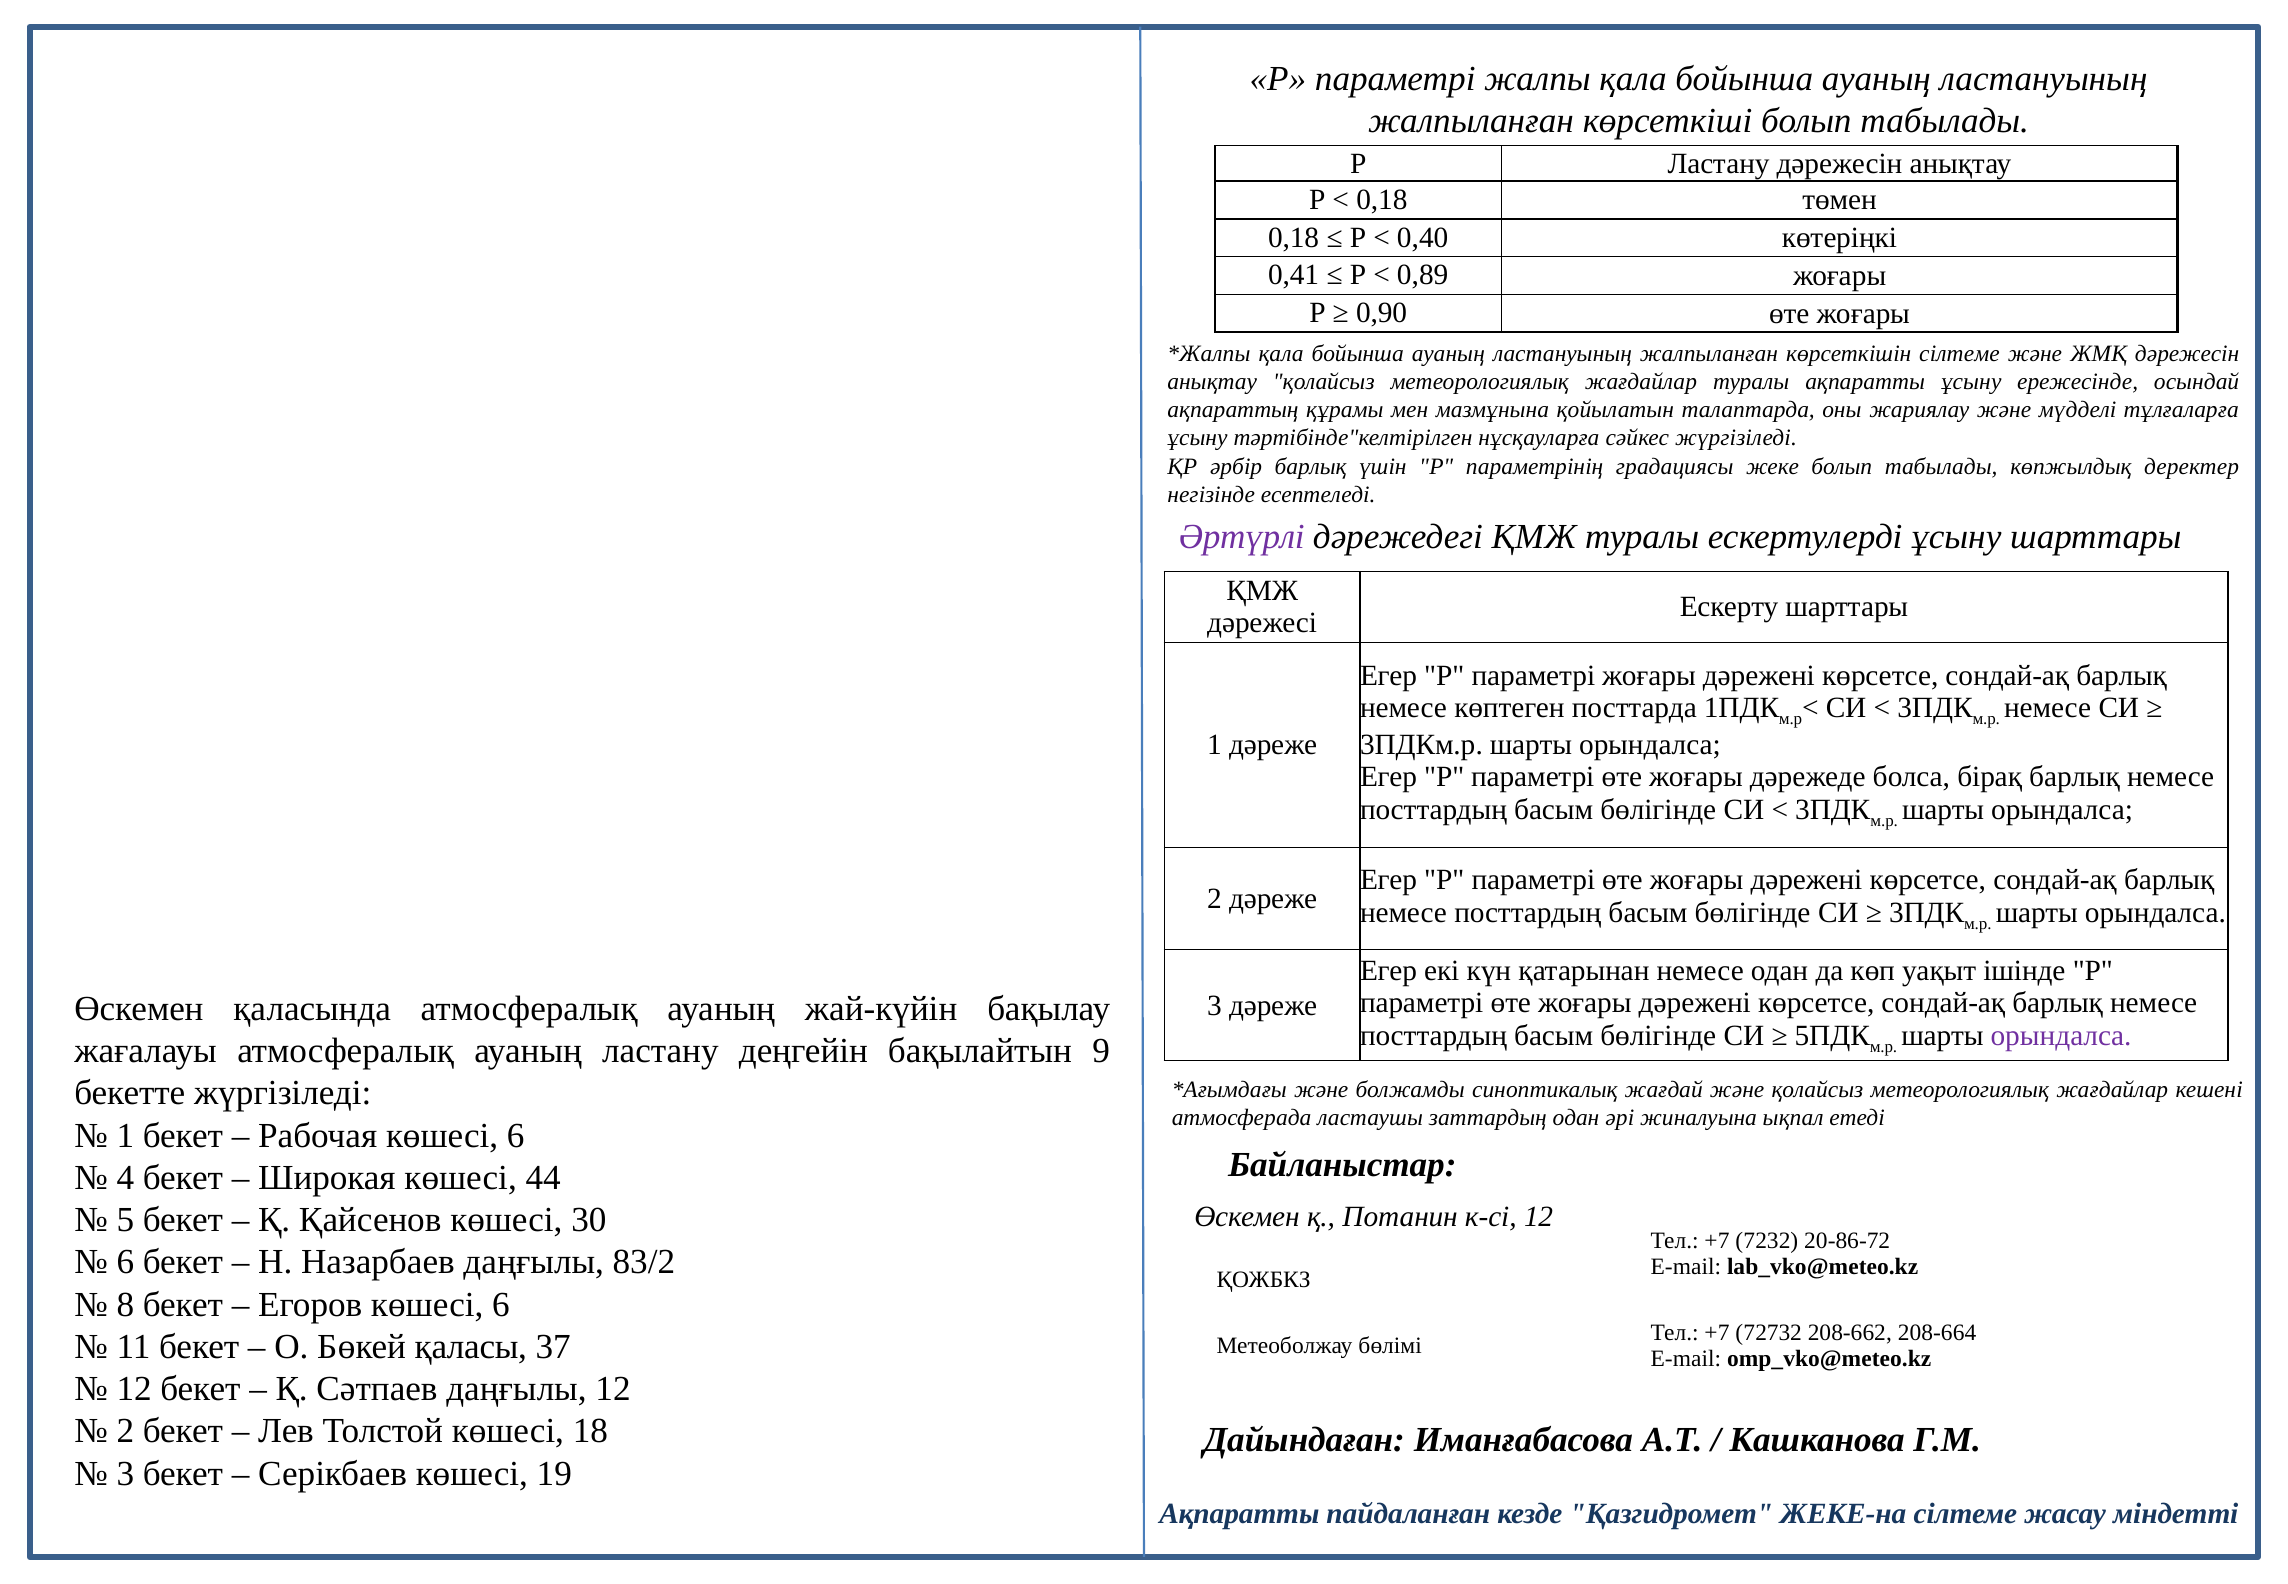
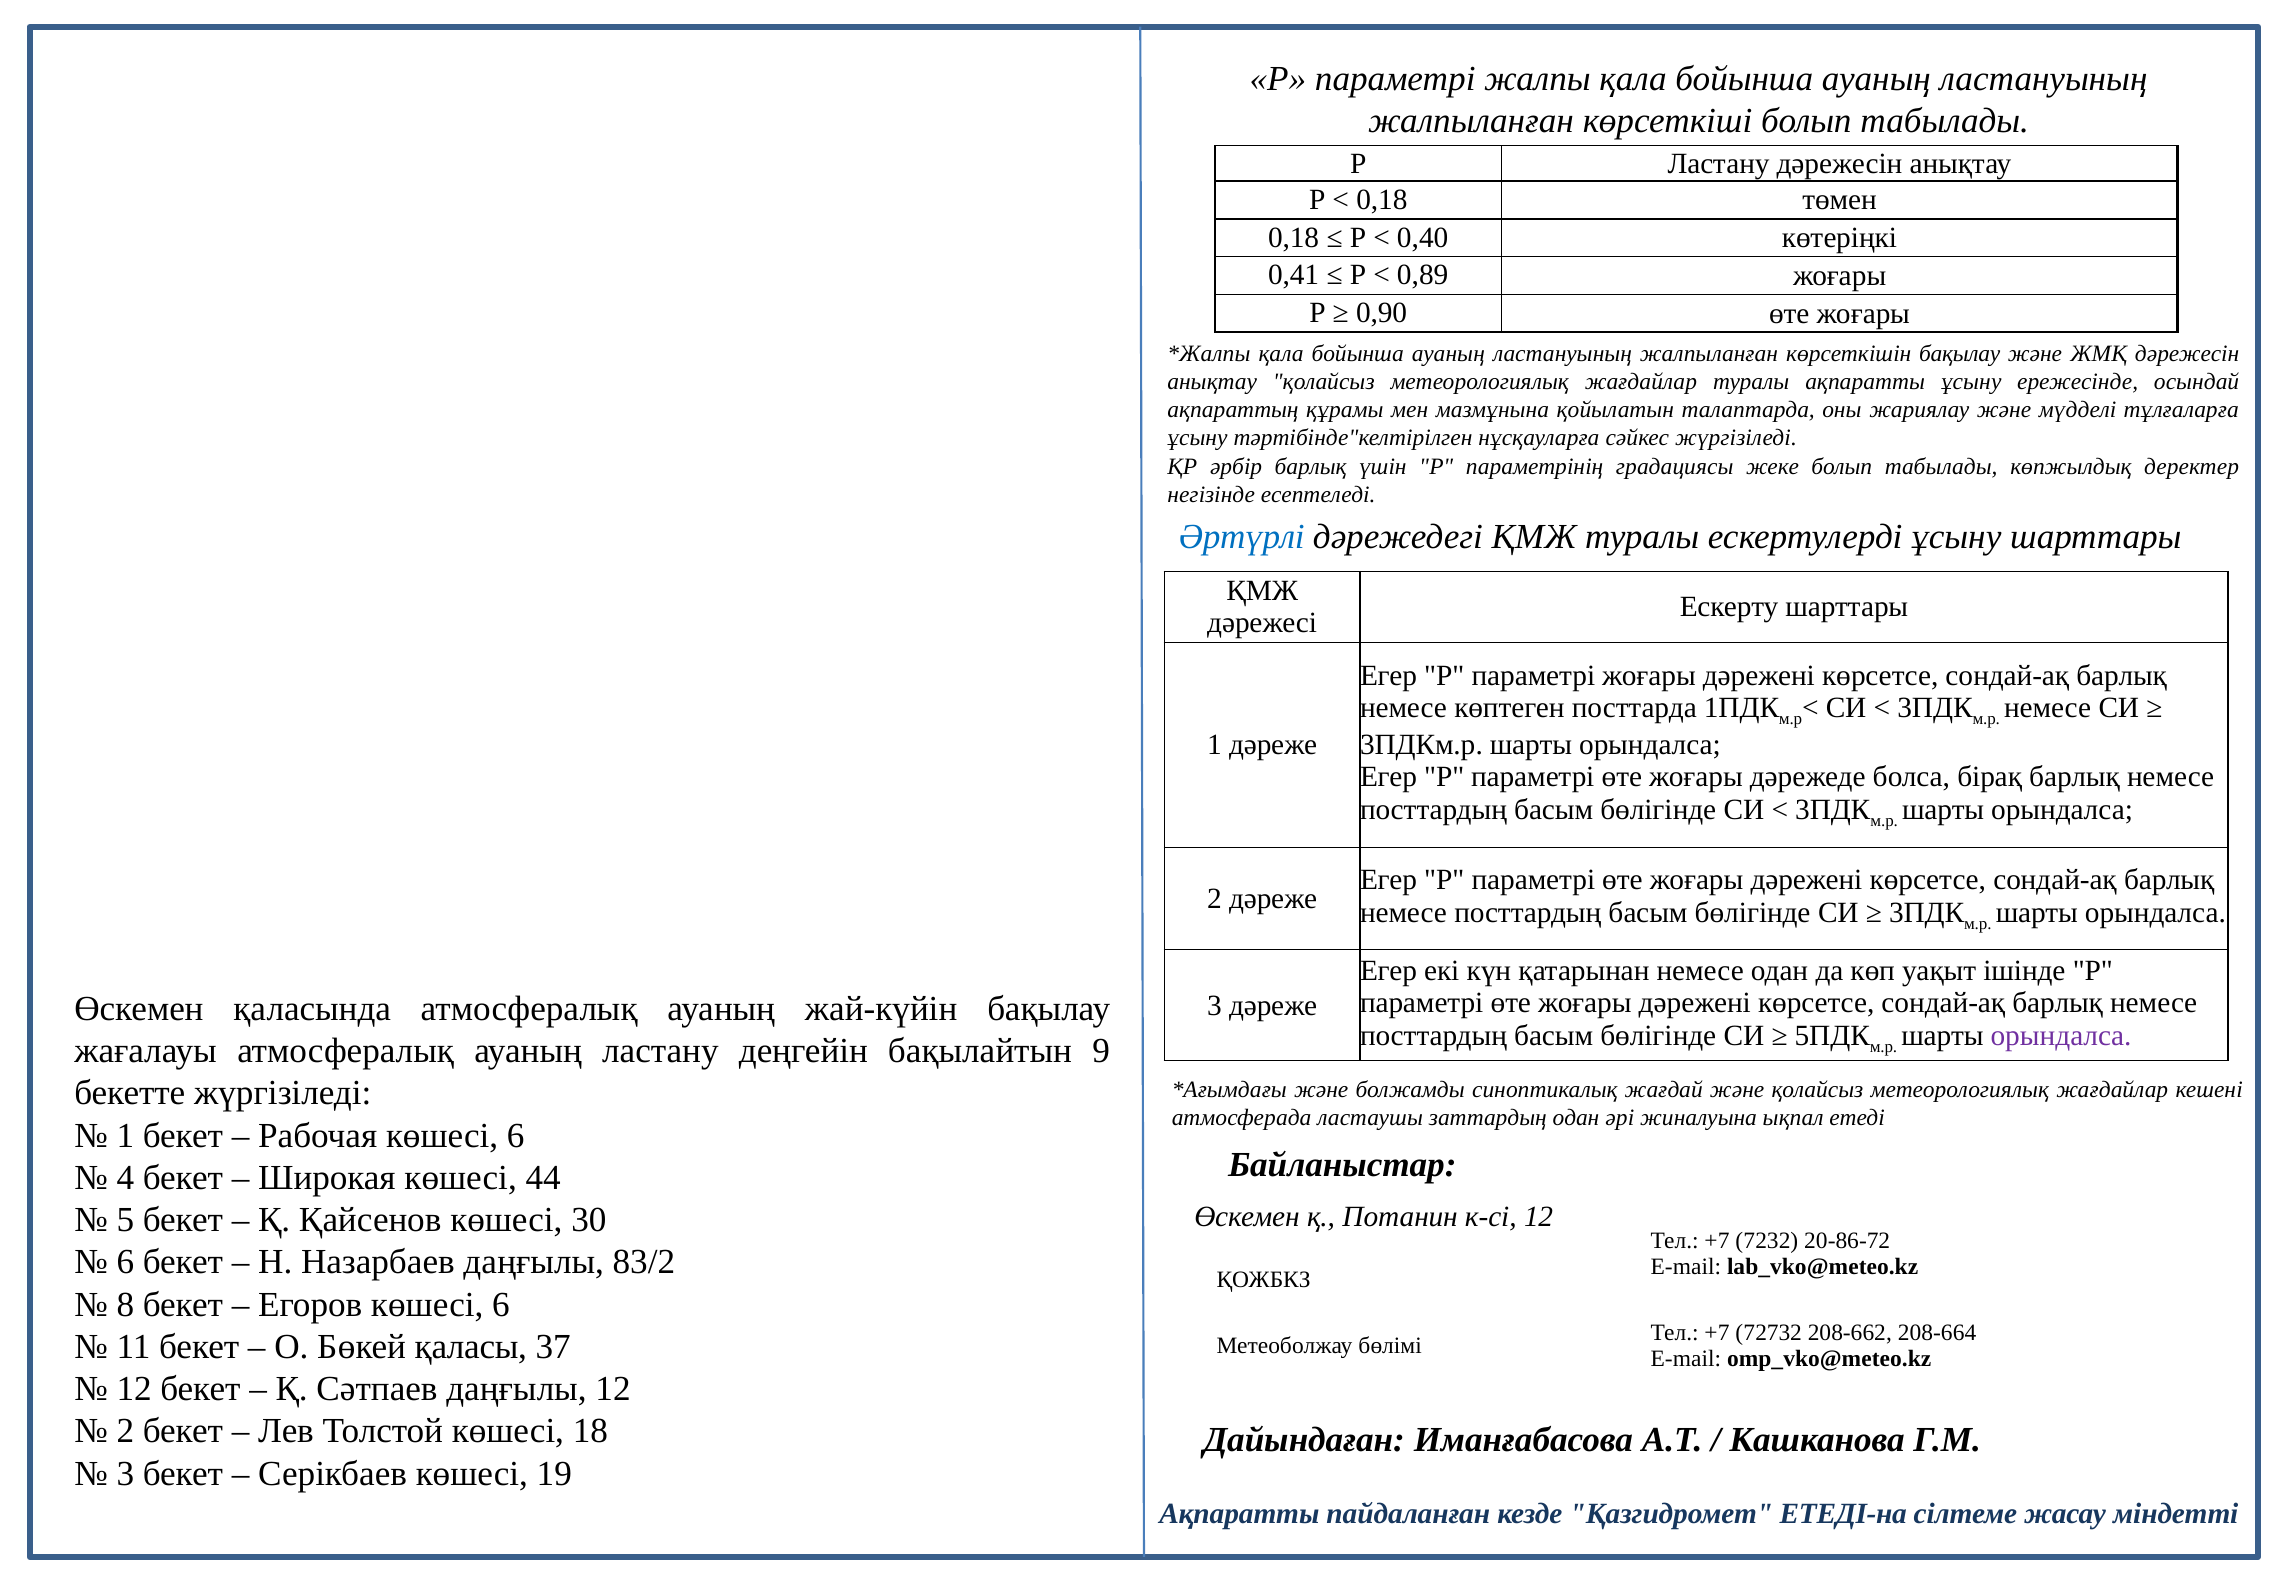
көрсеткішін сілтеме: сілтеме -> бақылау (1960, 354)
Әртүрлі colour: purple -> blue (1242, 537)
ЖЕКЕ-на: ЖЕКЕ-на -> ЕТЕДІ-на (1843, 1514)
